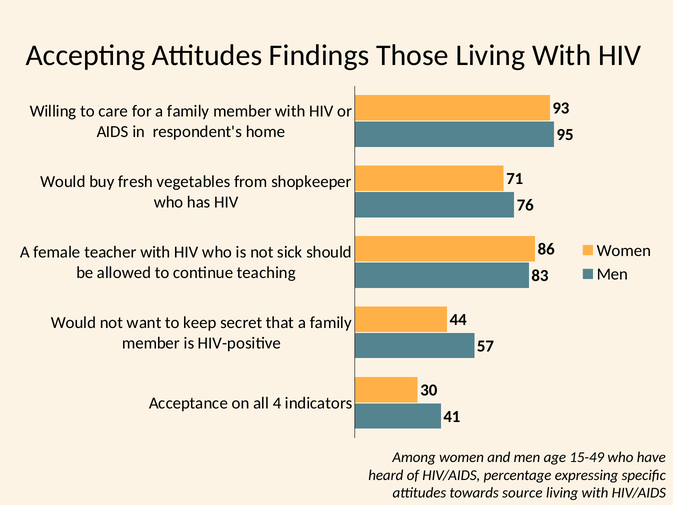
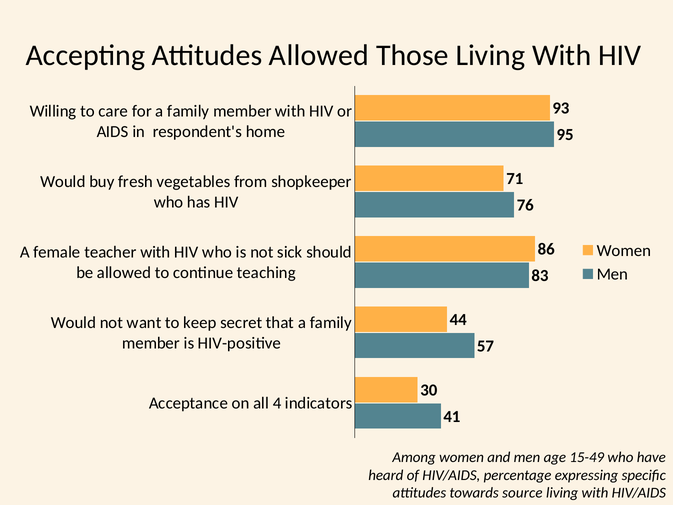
Attitudes Findings: Findings -> Allowed (319, 55)
